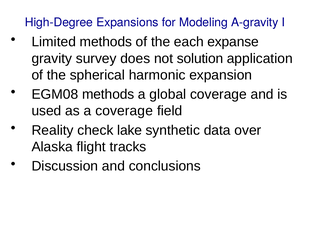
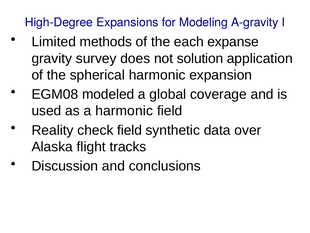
EGM08 methods: methods -> modeled (108, 94)
a coverage: coverage -> harmonic (124, 111)
check lake: lake -> field (130, 130)
